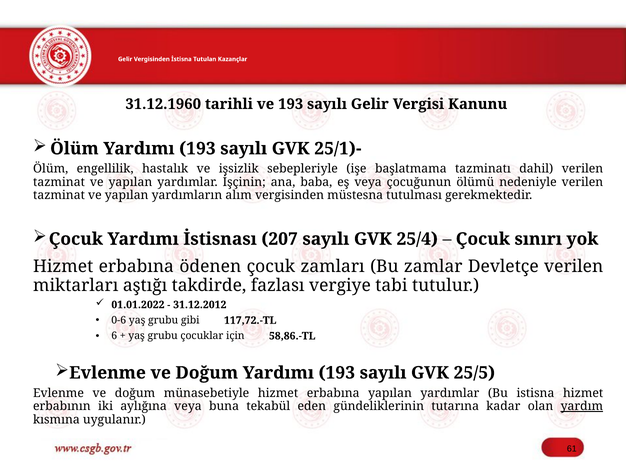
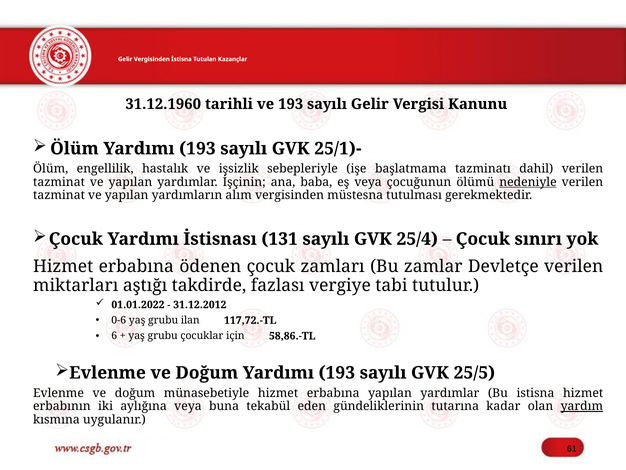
nedeniyle underline: none -> present (528, 182)
207: 207 -> 131 (280, 239)
gibi: gibi -> ilan (190, 320)
